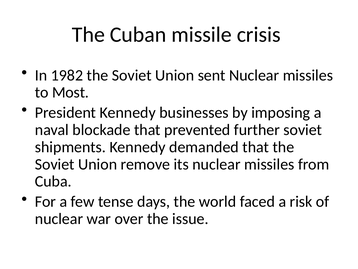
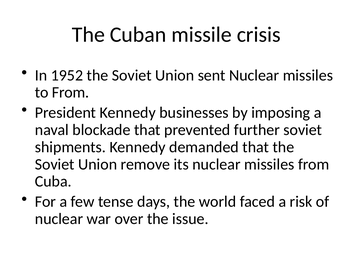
1982: 1982 -> 1952 (67, 75)
to Most: Most -> From (71, 92)
